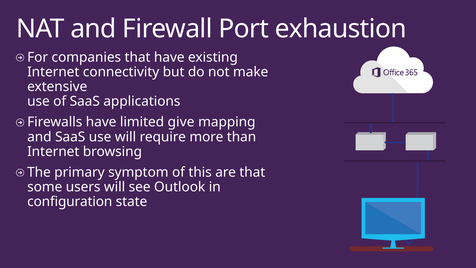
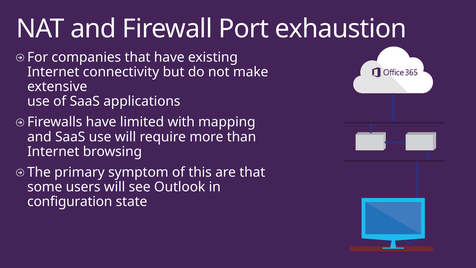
give: give -> with (181, 122)
